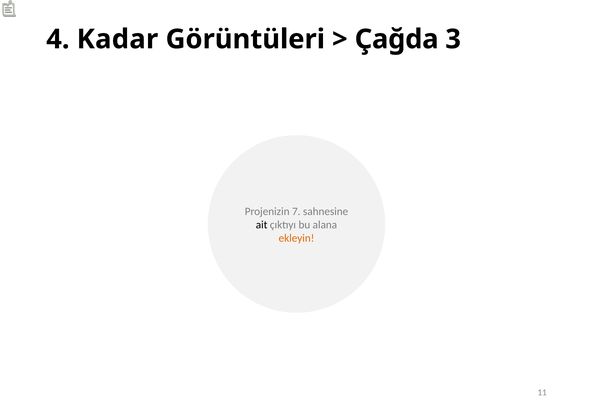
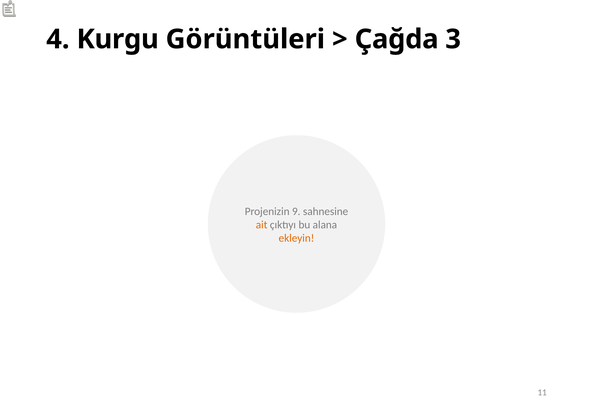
Kadar: Kadar -> Kurgu (118, 39)
7: 7 -> 9 (296, 211)
ait colour: black -> orange (262, 224)
